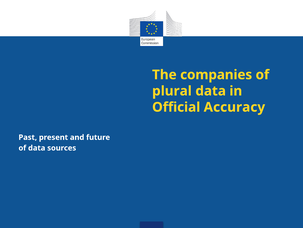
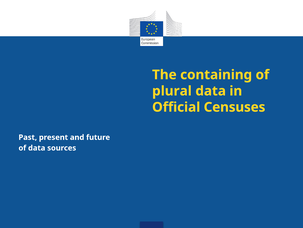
companies: companies -> containing (216, 75)
Accuracy: Accuracy -> Censuses (235, 107)
